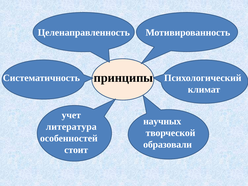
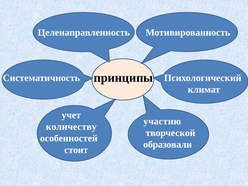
научных: научных -> участию (162, 121)
литература: литература -> количеству (71, 127)
